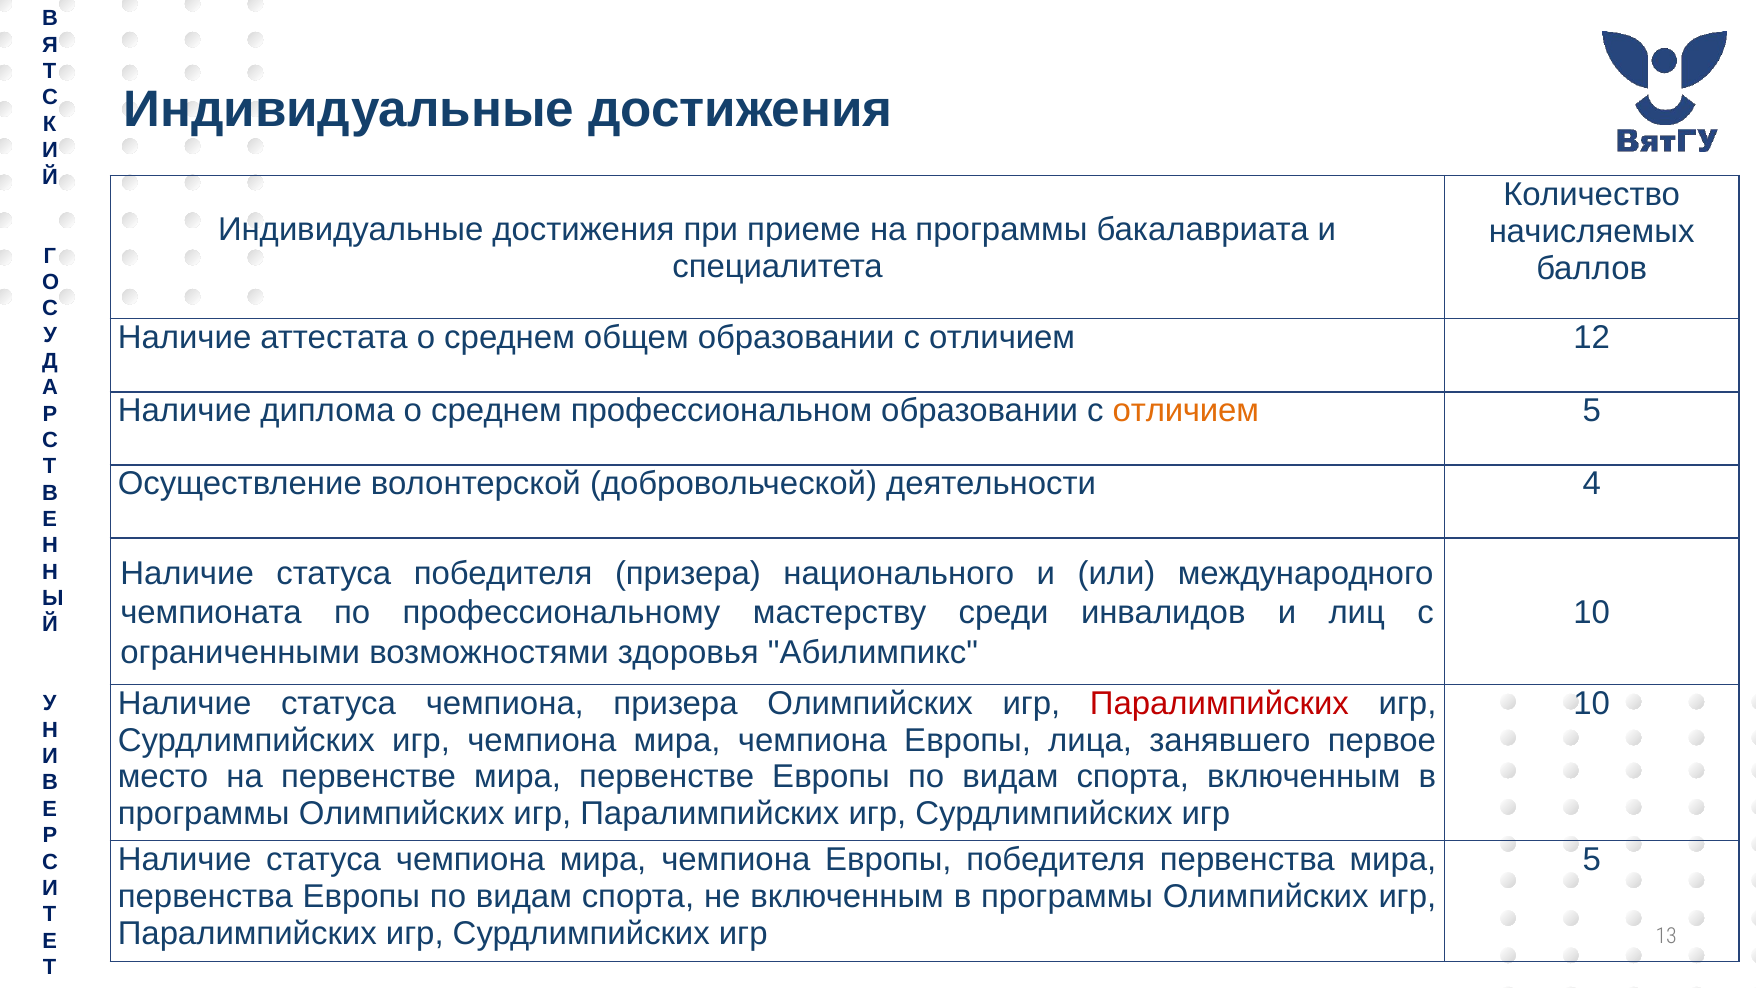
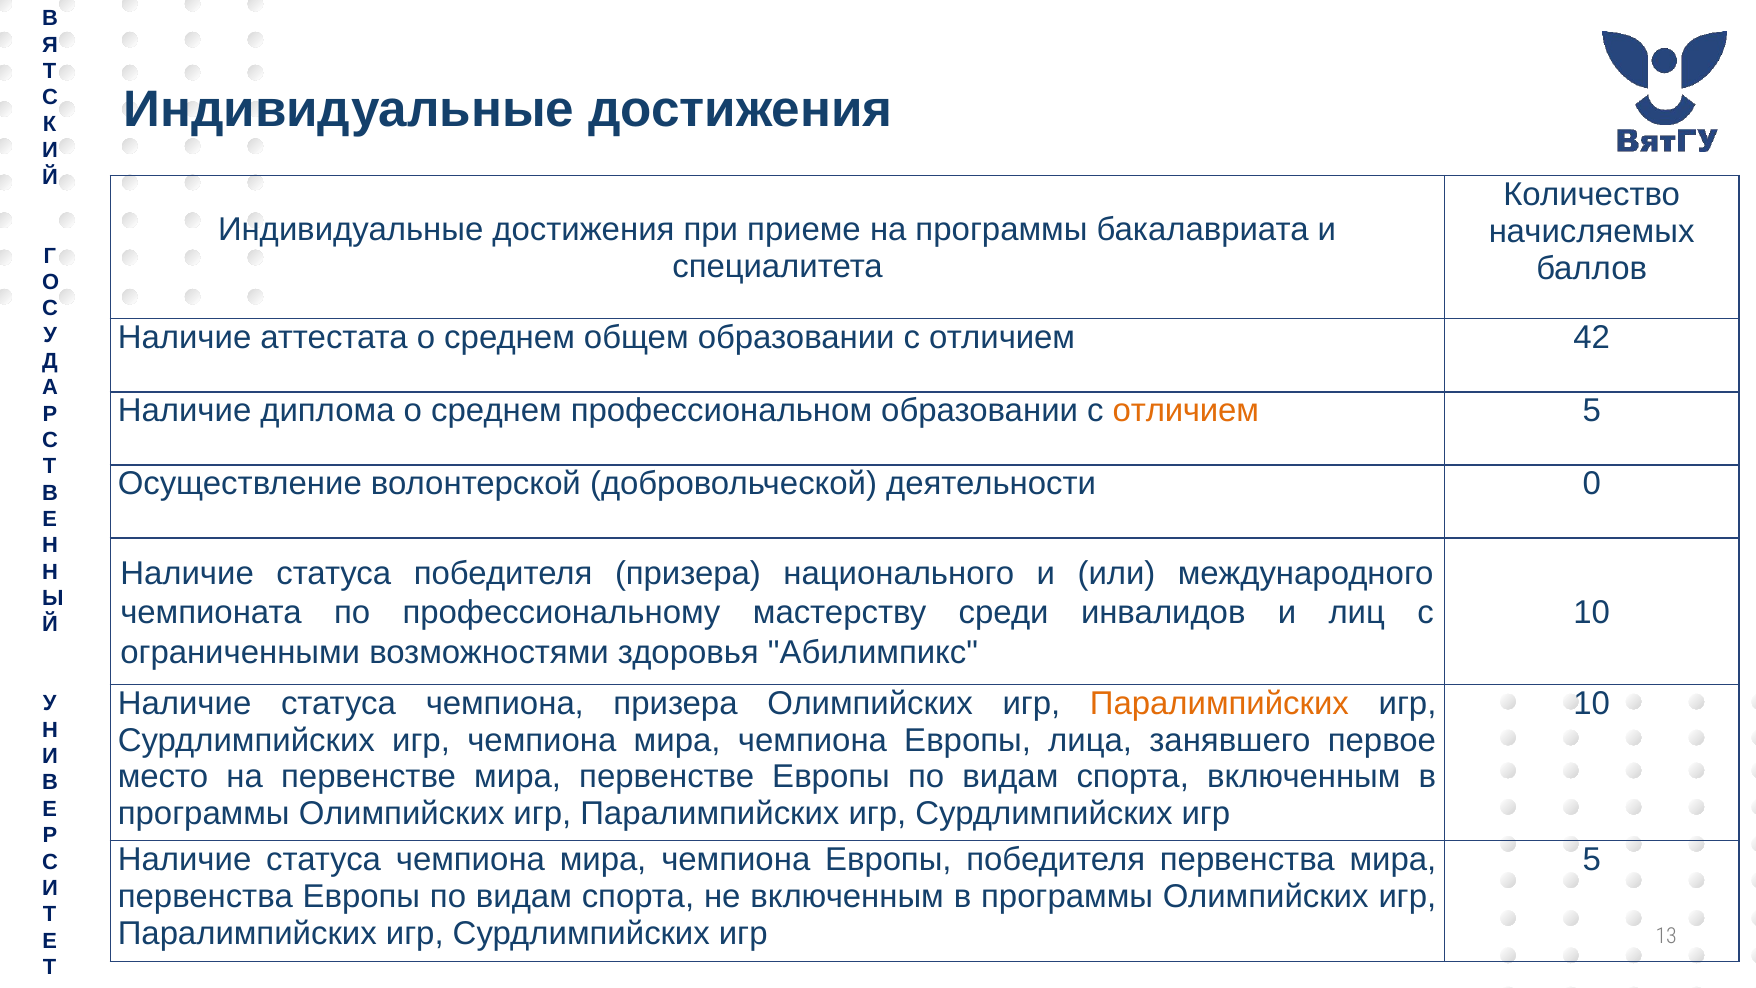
12: 12 -> 42 (1592, 338)
4: 4 -> 0 (1592, 484)
Паралимпийских colour: red -> orange (1219, 703)
